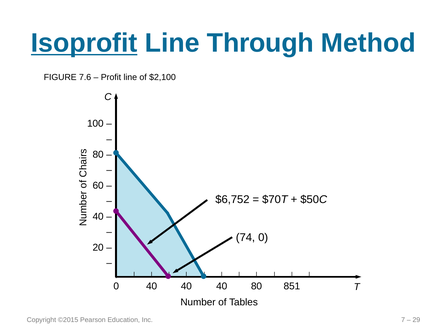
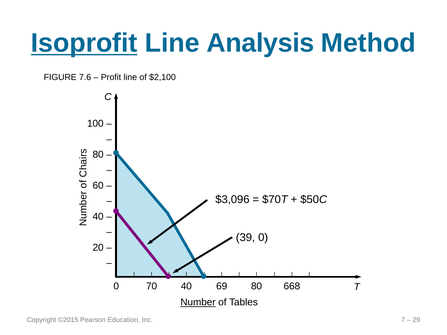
Through: Through -> Analysis (260, 43)
$6,752: $6,752 -> $3,096 (232, 200)
74: 74 -> 39 (245, 238)
0 40: 40 -> 70 (152, 287)
40: 40 -> 69 (222, 287)
851: 851 -> 668 (292, 287)
Number underline: none -> present (198, 302)
